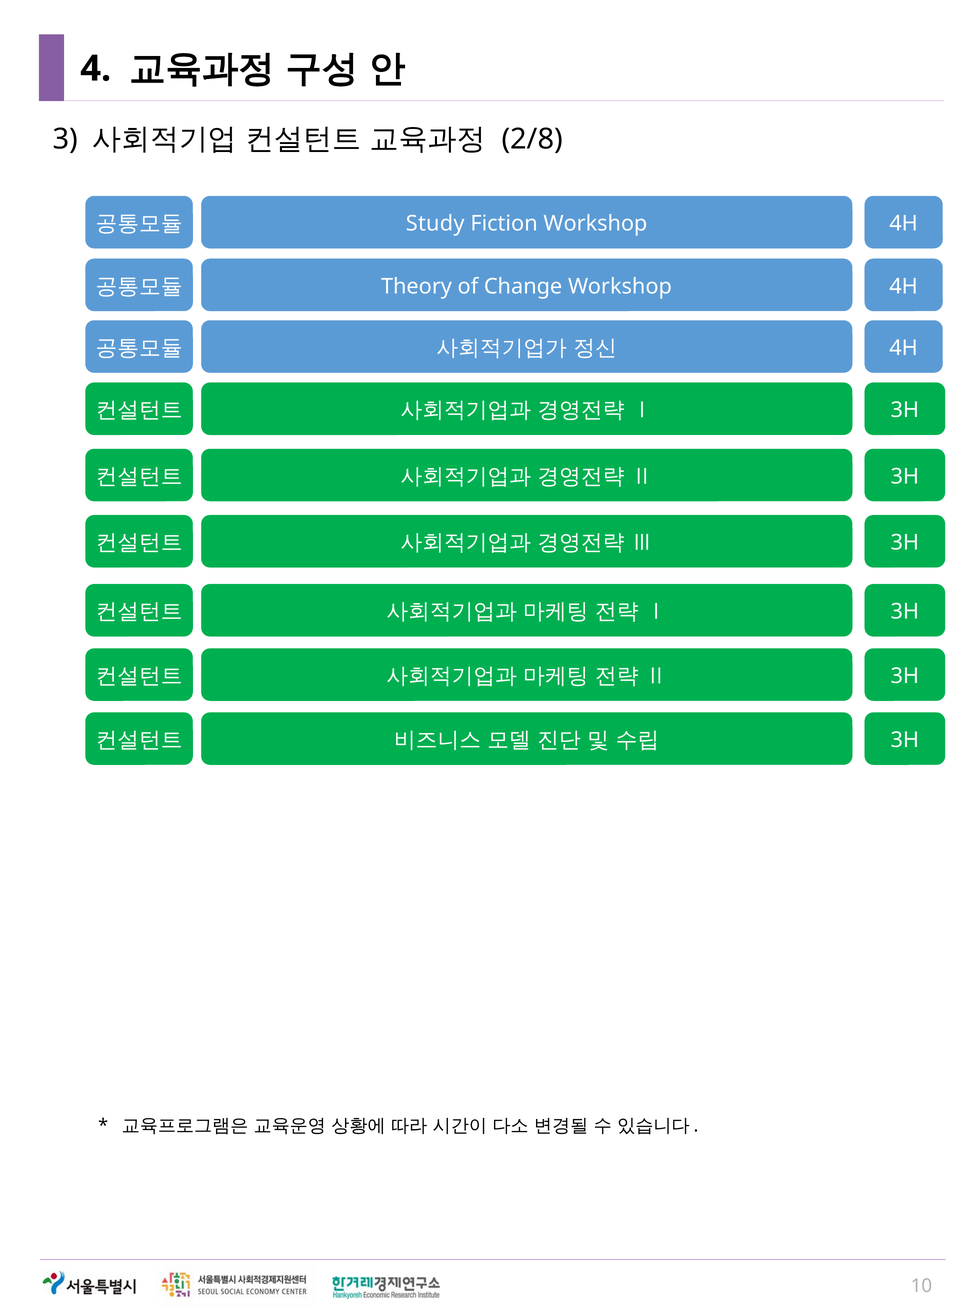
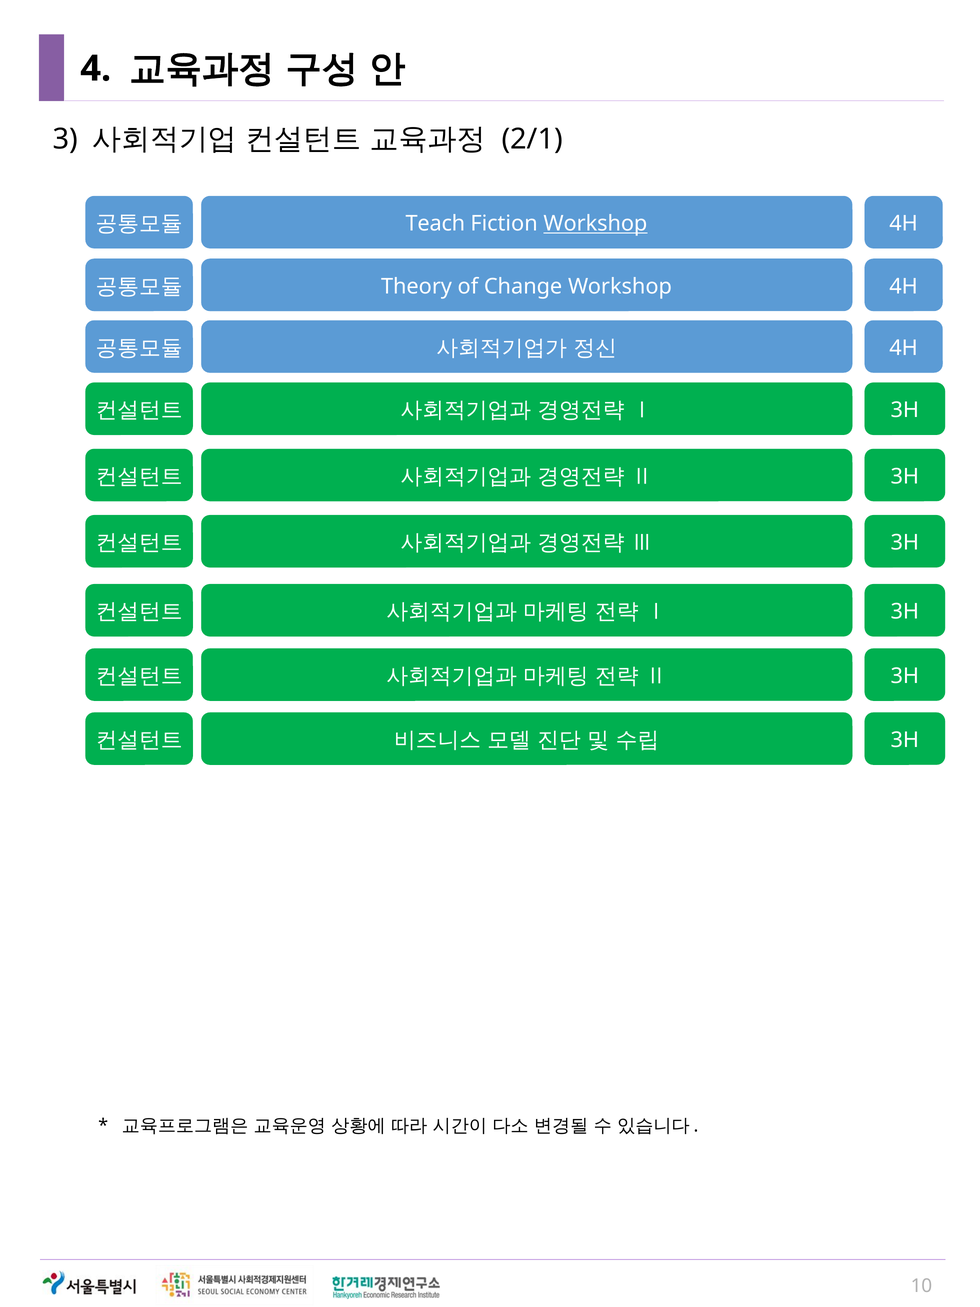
2/8: 2/8 -> 2/1 (532, 139)
Study: Study -> Teach (435, 224)
Workshop underline: none -> present (595, 224)
